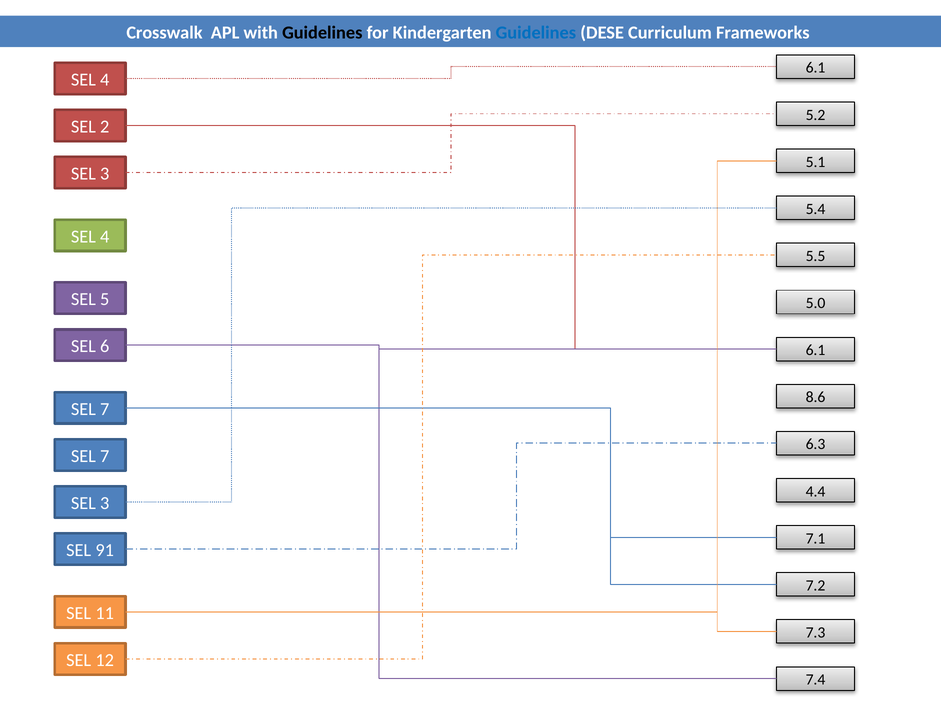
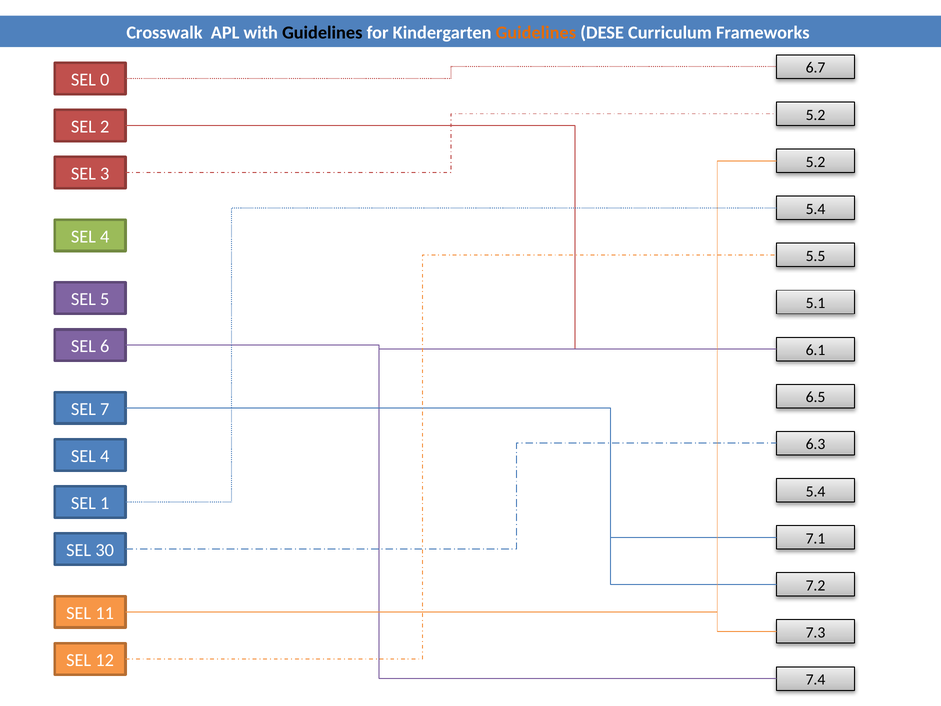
Guidelines colour: blue -> orange (536, 33)
6.1: 6.1 -> 6.7 (815, 68)
4: 4 -> 0 (105, 80)
5.1: 5.1 -> 5.2 (815, 162)
5.0: 5.0 -> 5.1 (815, 303)
8.6: 8.6 -> 6.5 (815, 397)
7: 7 -> 4 (105, 456)
4.4: 4.4 -> 5.4 (815, 491)
3: 3 -> 1 (105, 503)
91: 91 -> 30 (105, 550)
